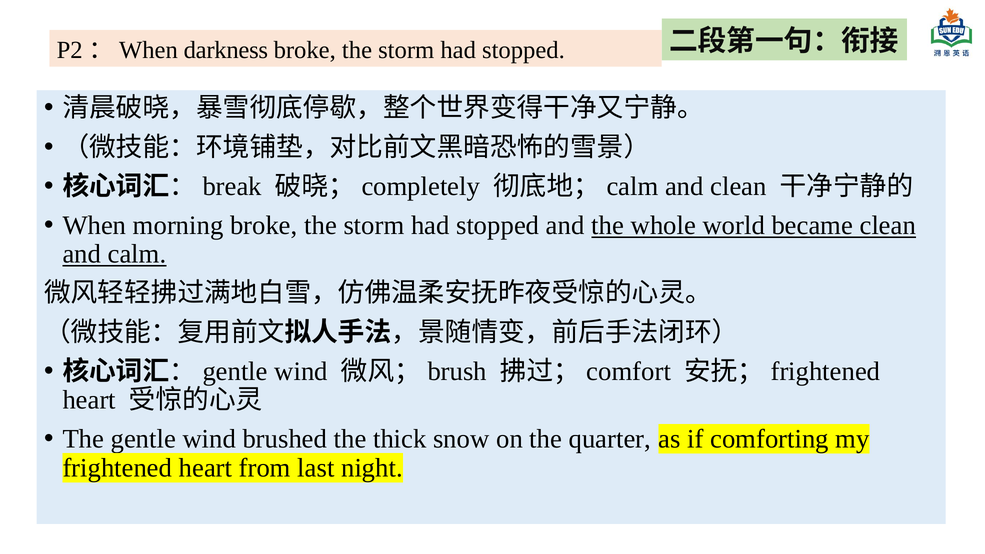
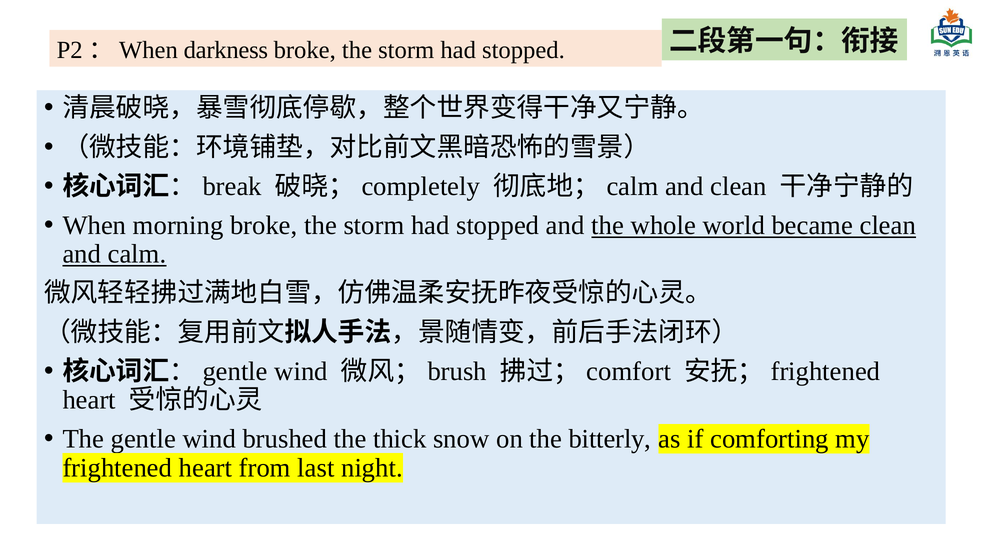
quarter: quarter -> bitterly (610, 439)
